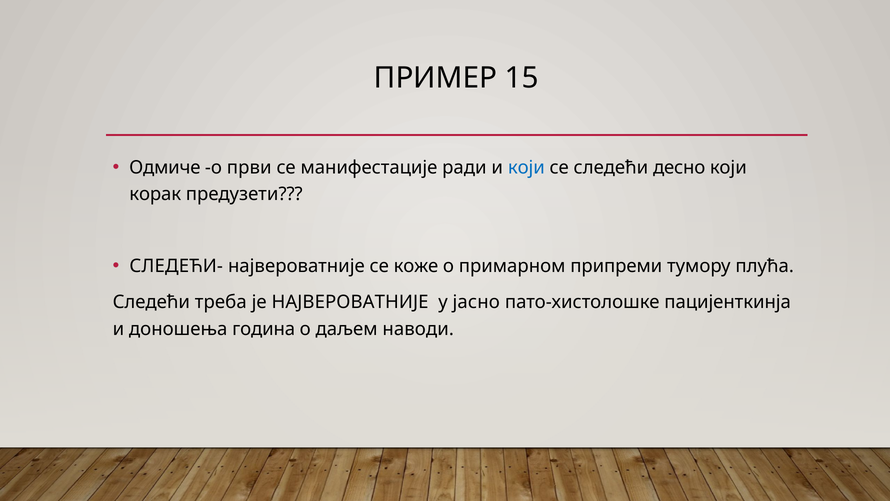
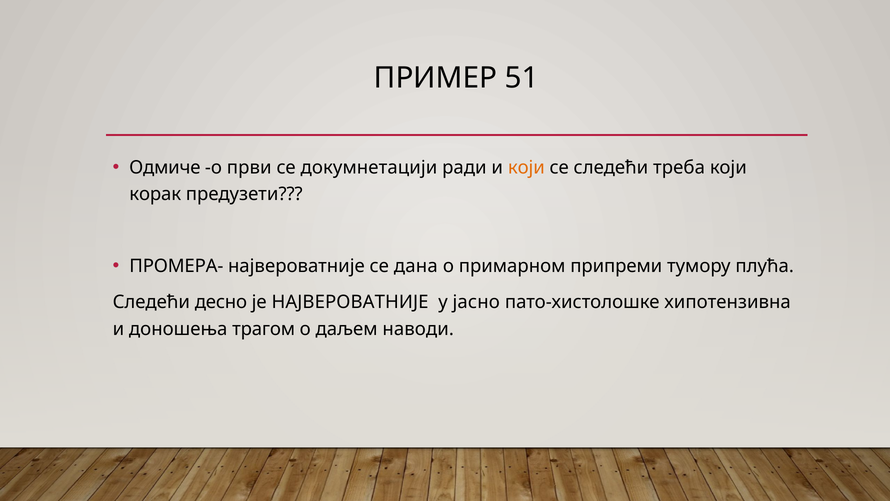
15: 15 -> 51 (522, 78)
манифестације: манифестације -> докумнетацији (369, 167)
који colour: blue -> orange (526, 167)
десно: десно -> треба (679, 167)
СЛЕДЕЋИ-: СЛЕДЕЋИ- -> ПРОМЕРА- (176, 266)
коже: коже -> дана (416, 266)
треба: треба -> десно (221, 302)
пацијенткинја: пацијенткинја -> хипотензивна (728, 302)
година: година -> трагом (264, 329)
